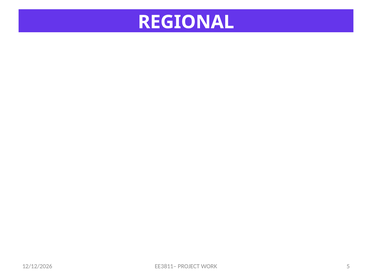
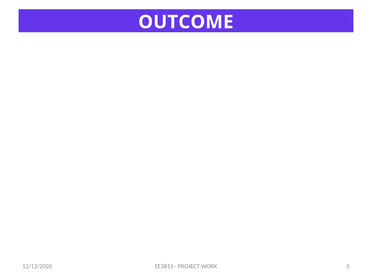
REGIONAL: REGIONAL -> OUTCOME (186, 22)
